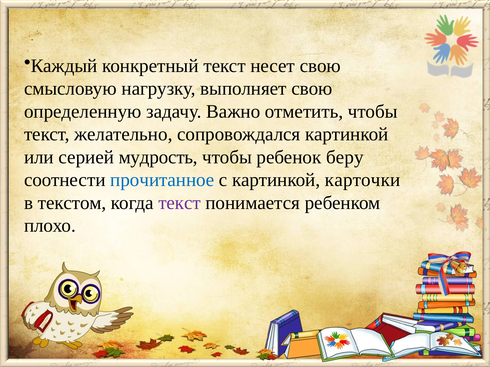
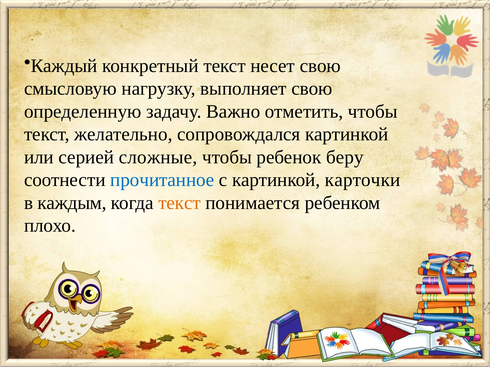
мудрость: мудрость -> сложные (158, 157)
текстом: текстом -> каждым (72, 203)
текст colour: purple -> orange (180, 203)
